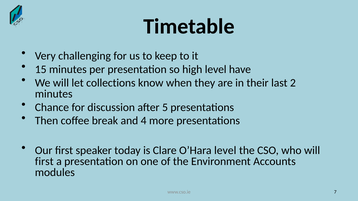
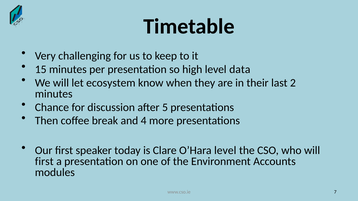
have: have -> data (240, 69)
collections: collections -> ecosystem (111, 83)
